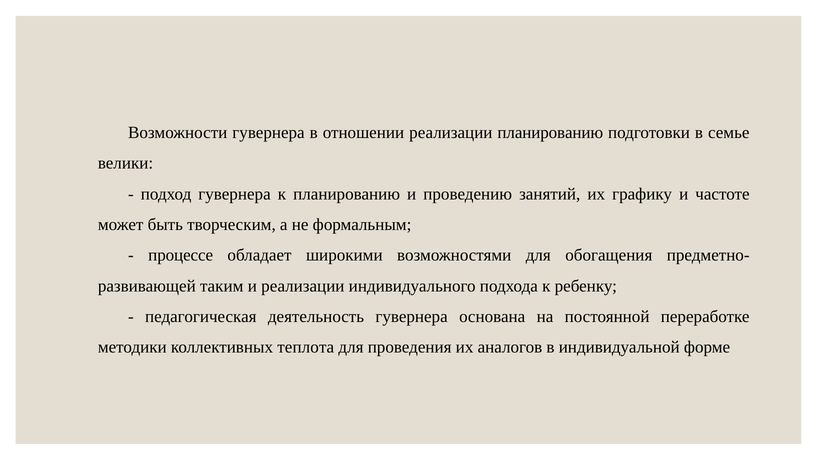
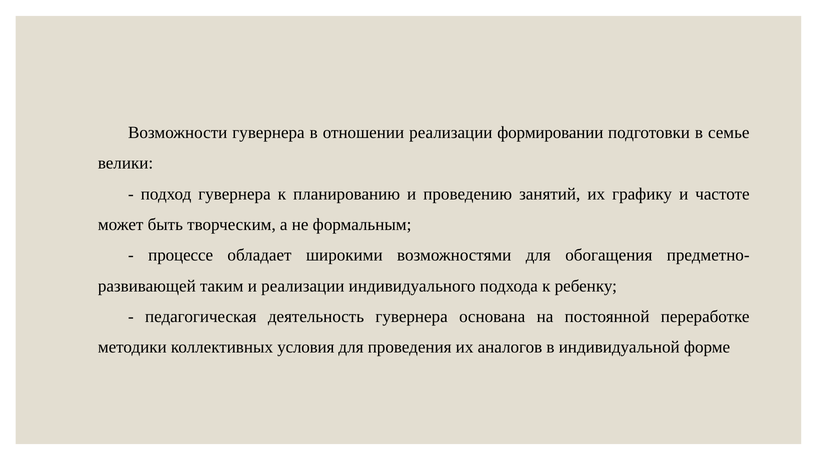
реализации планированию: планированию -> формировании (550, 133)
теплота: теплота -> условия (306, 347)
